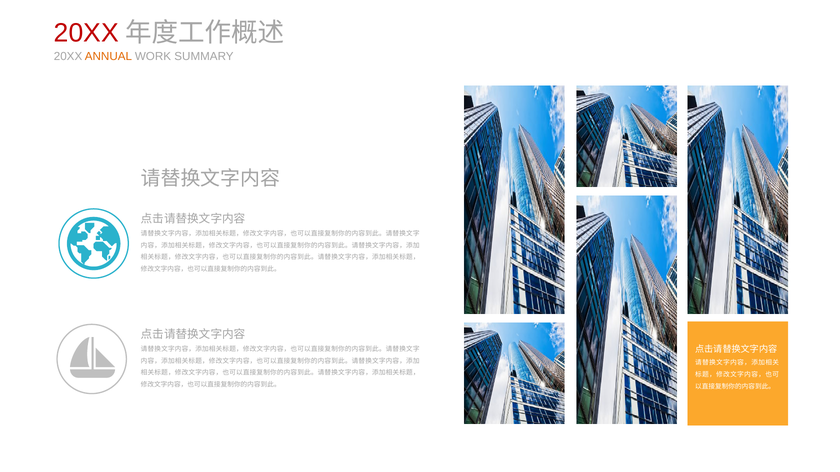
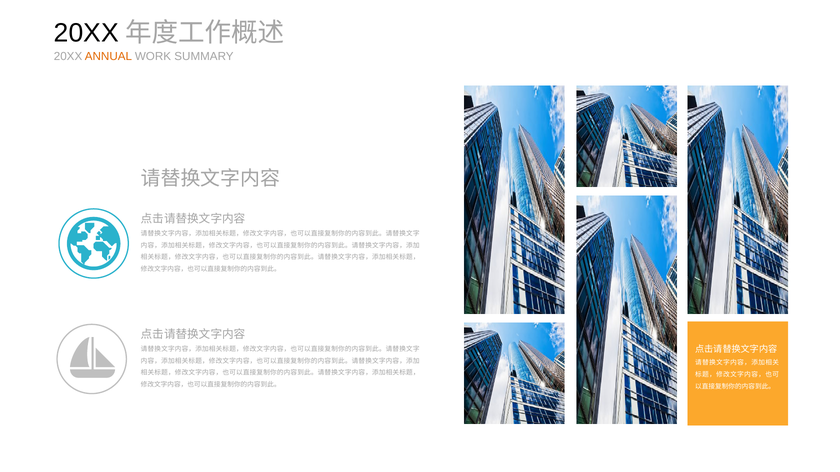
20XX colour: red -> black (86, 33)
